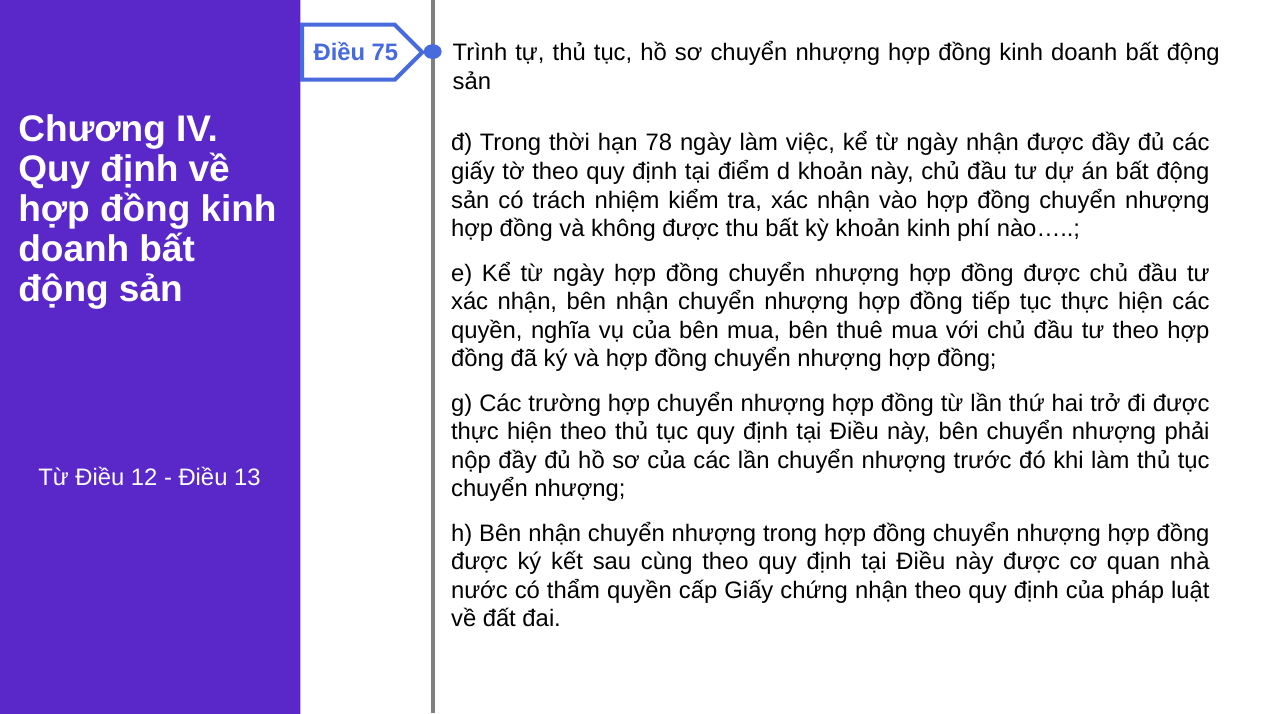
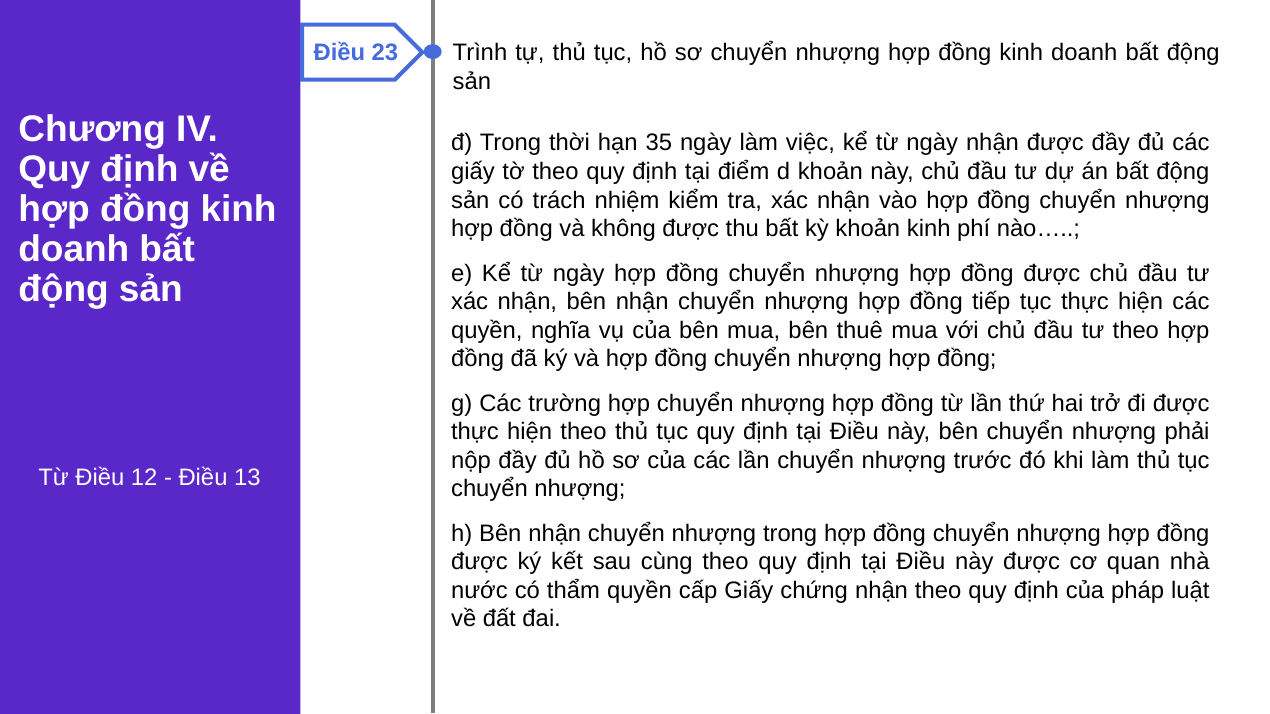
75: 75 -> 23 (385, 53)
78: 78 -> 35 (659, 143)
